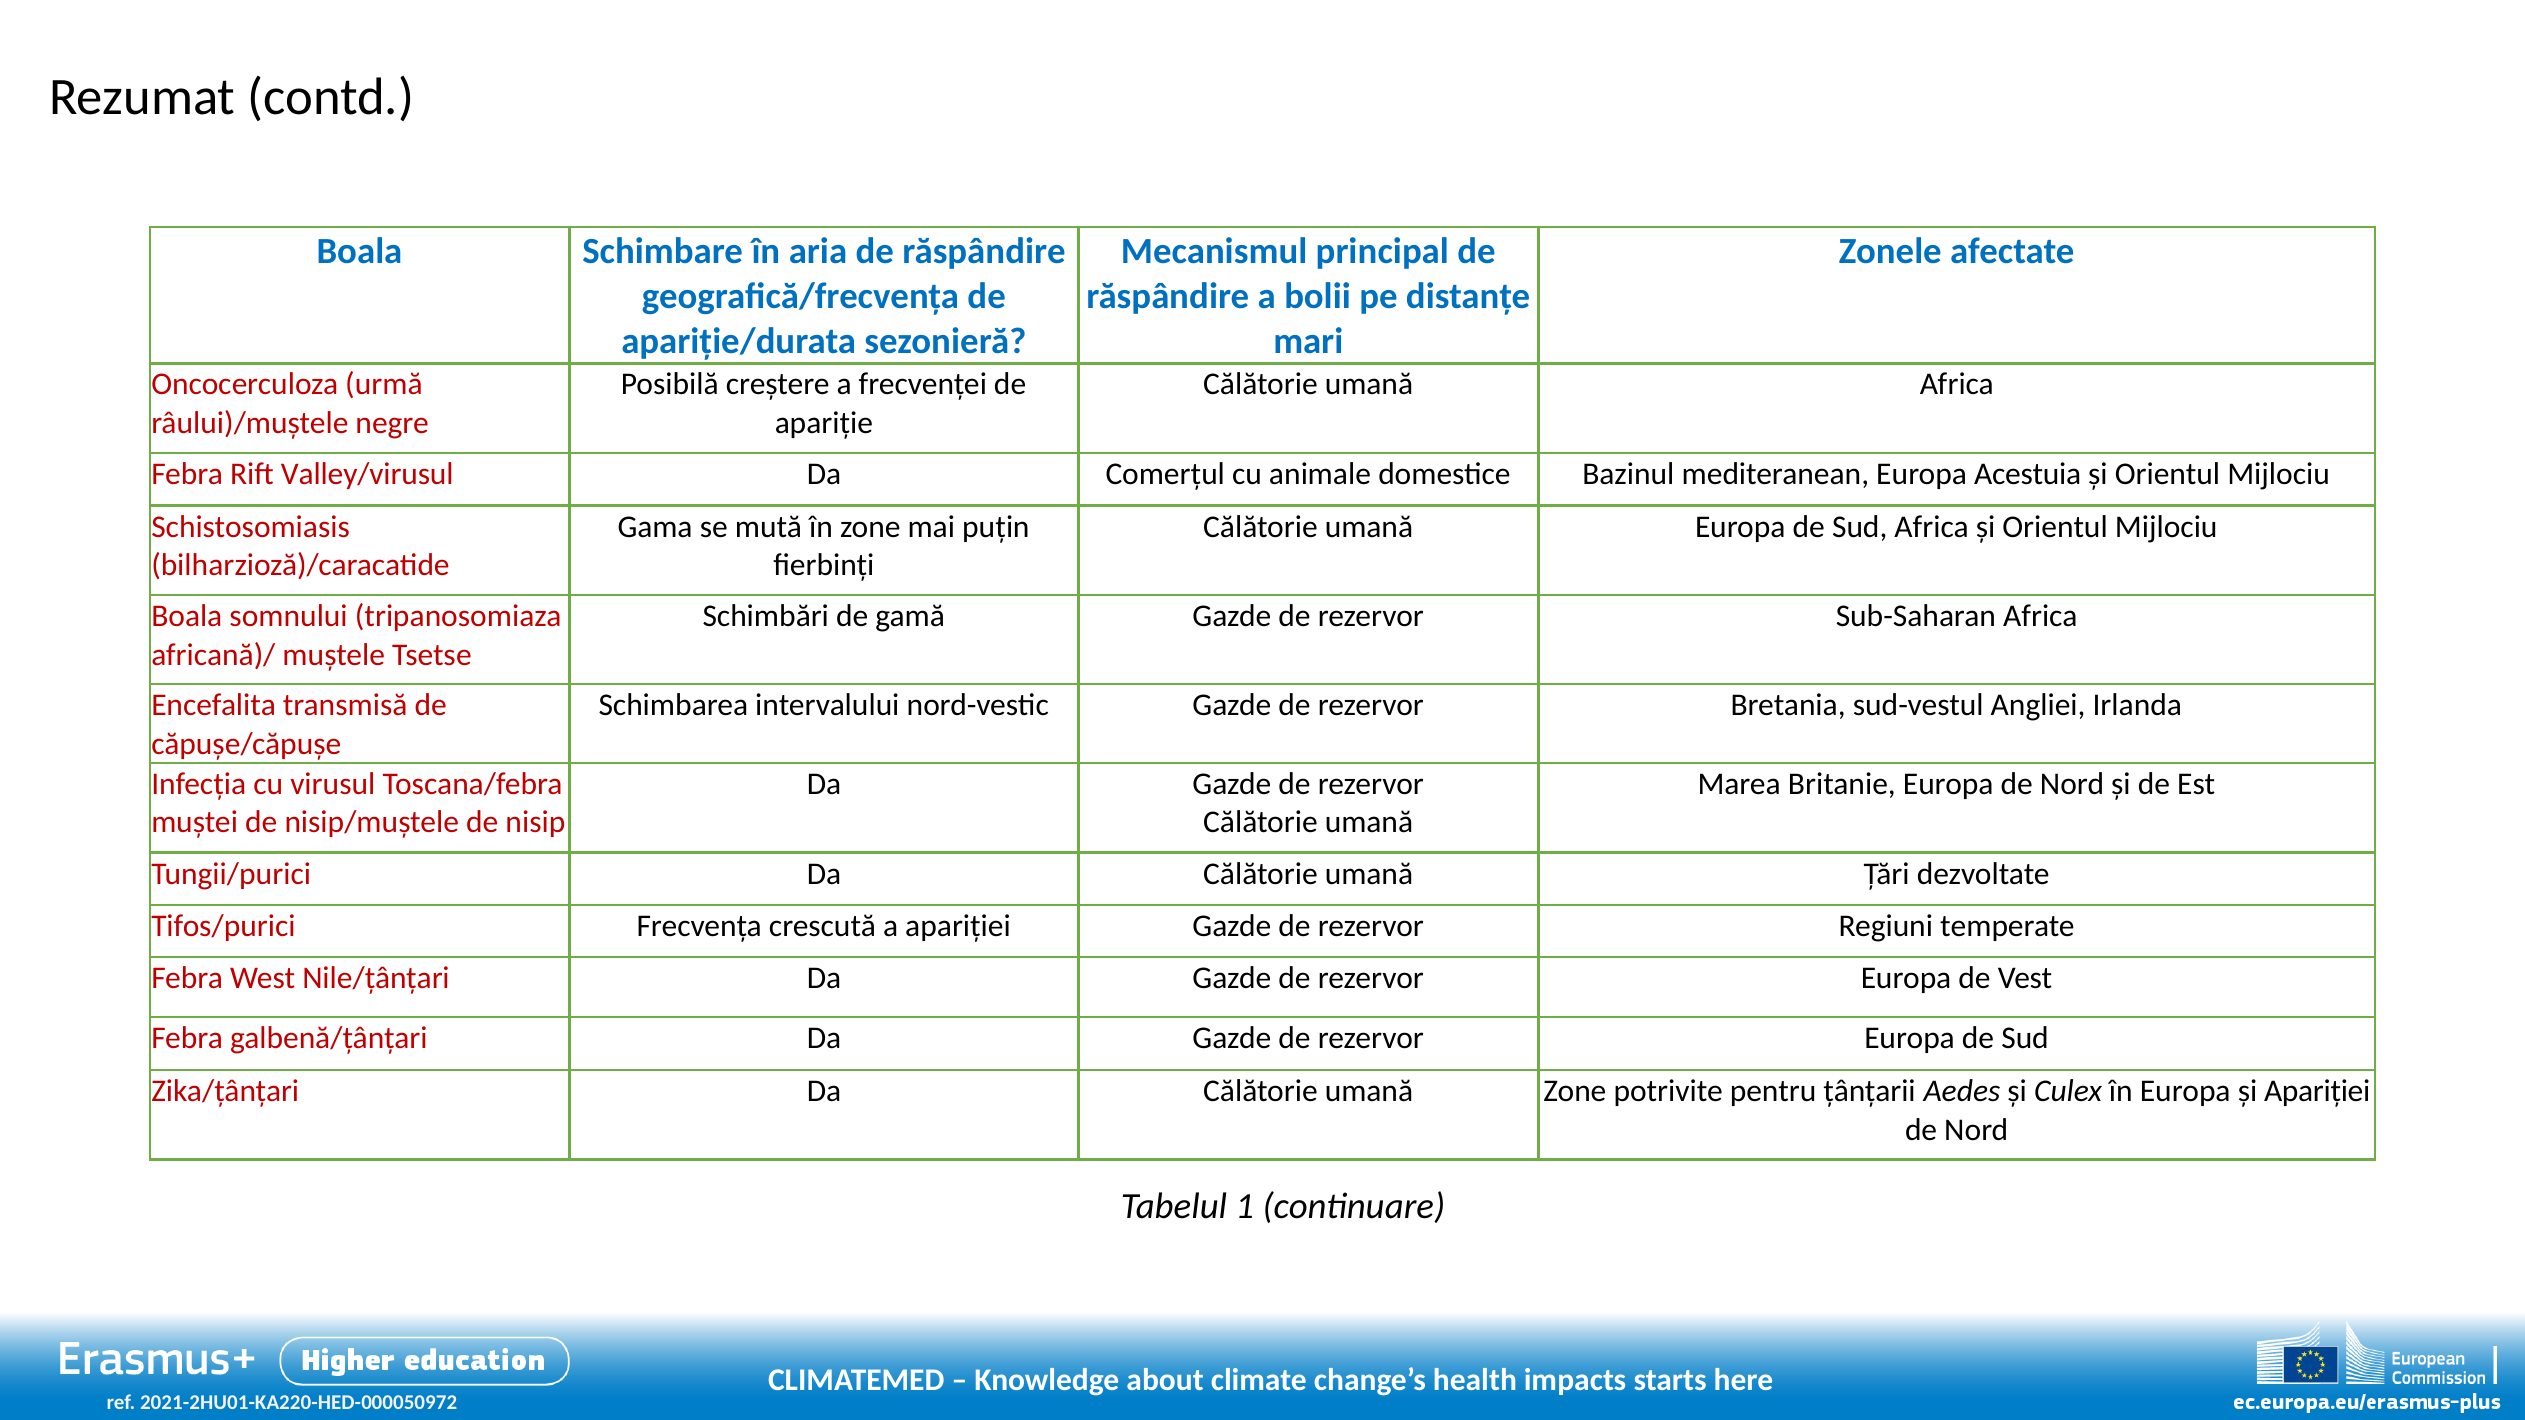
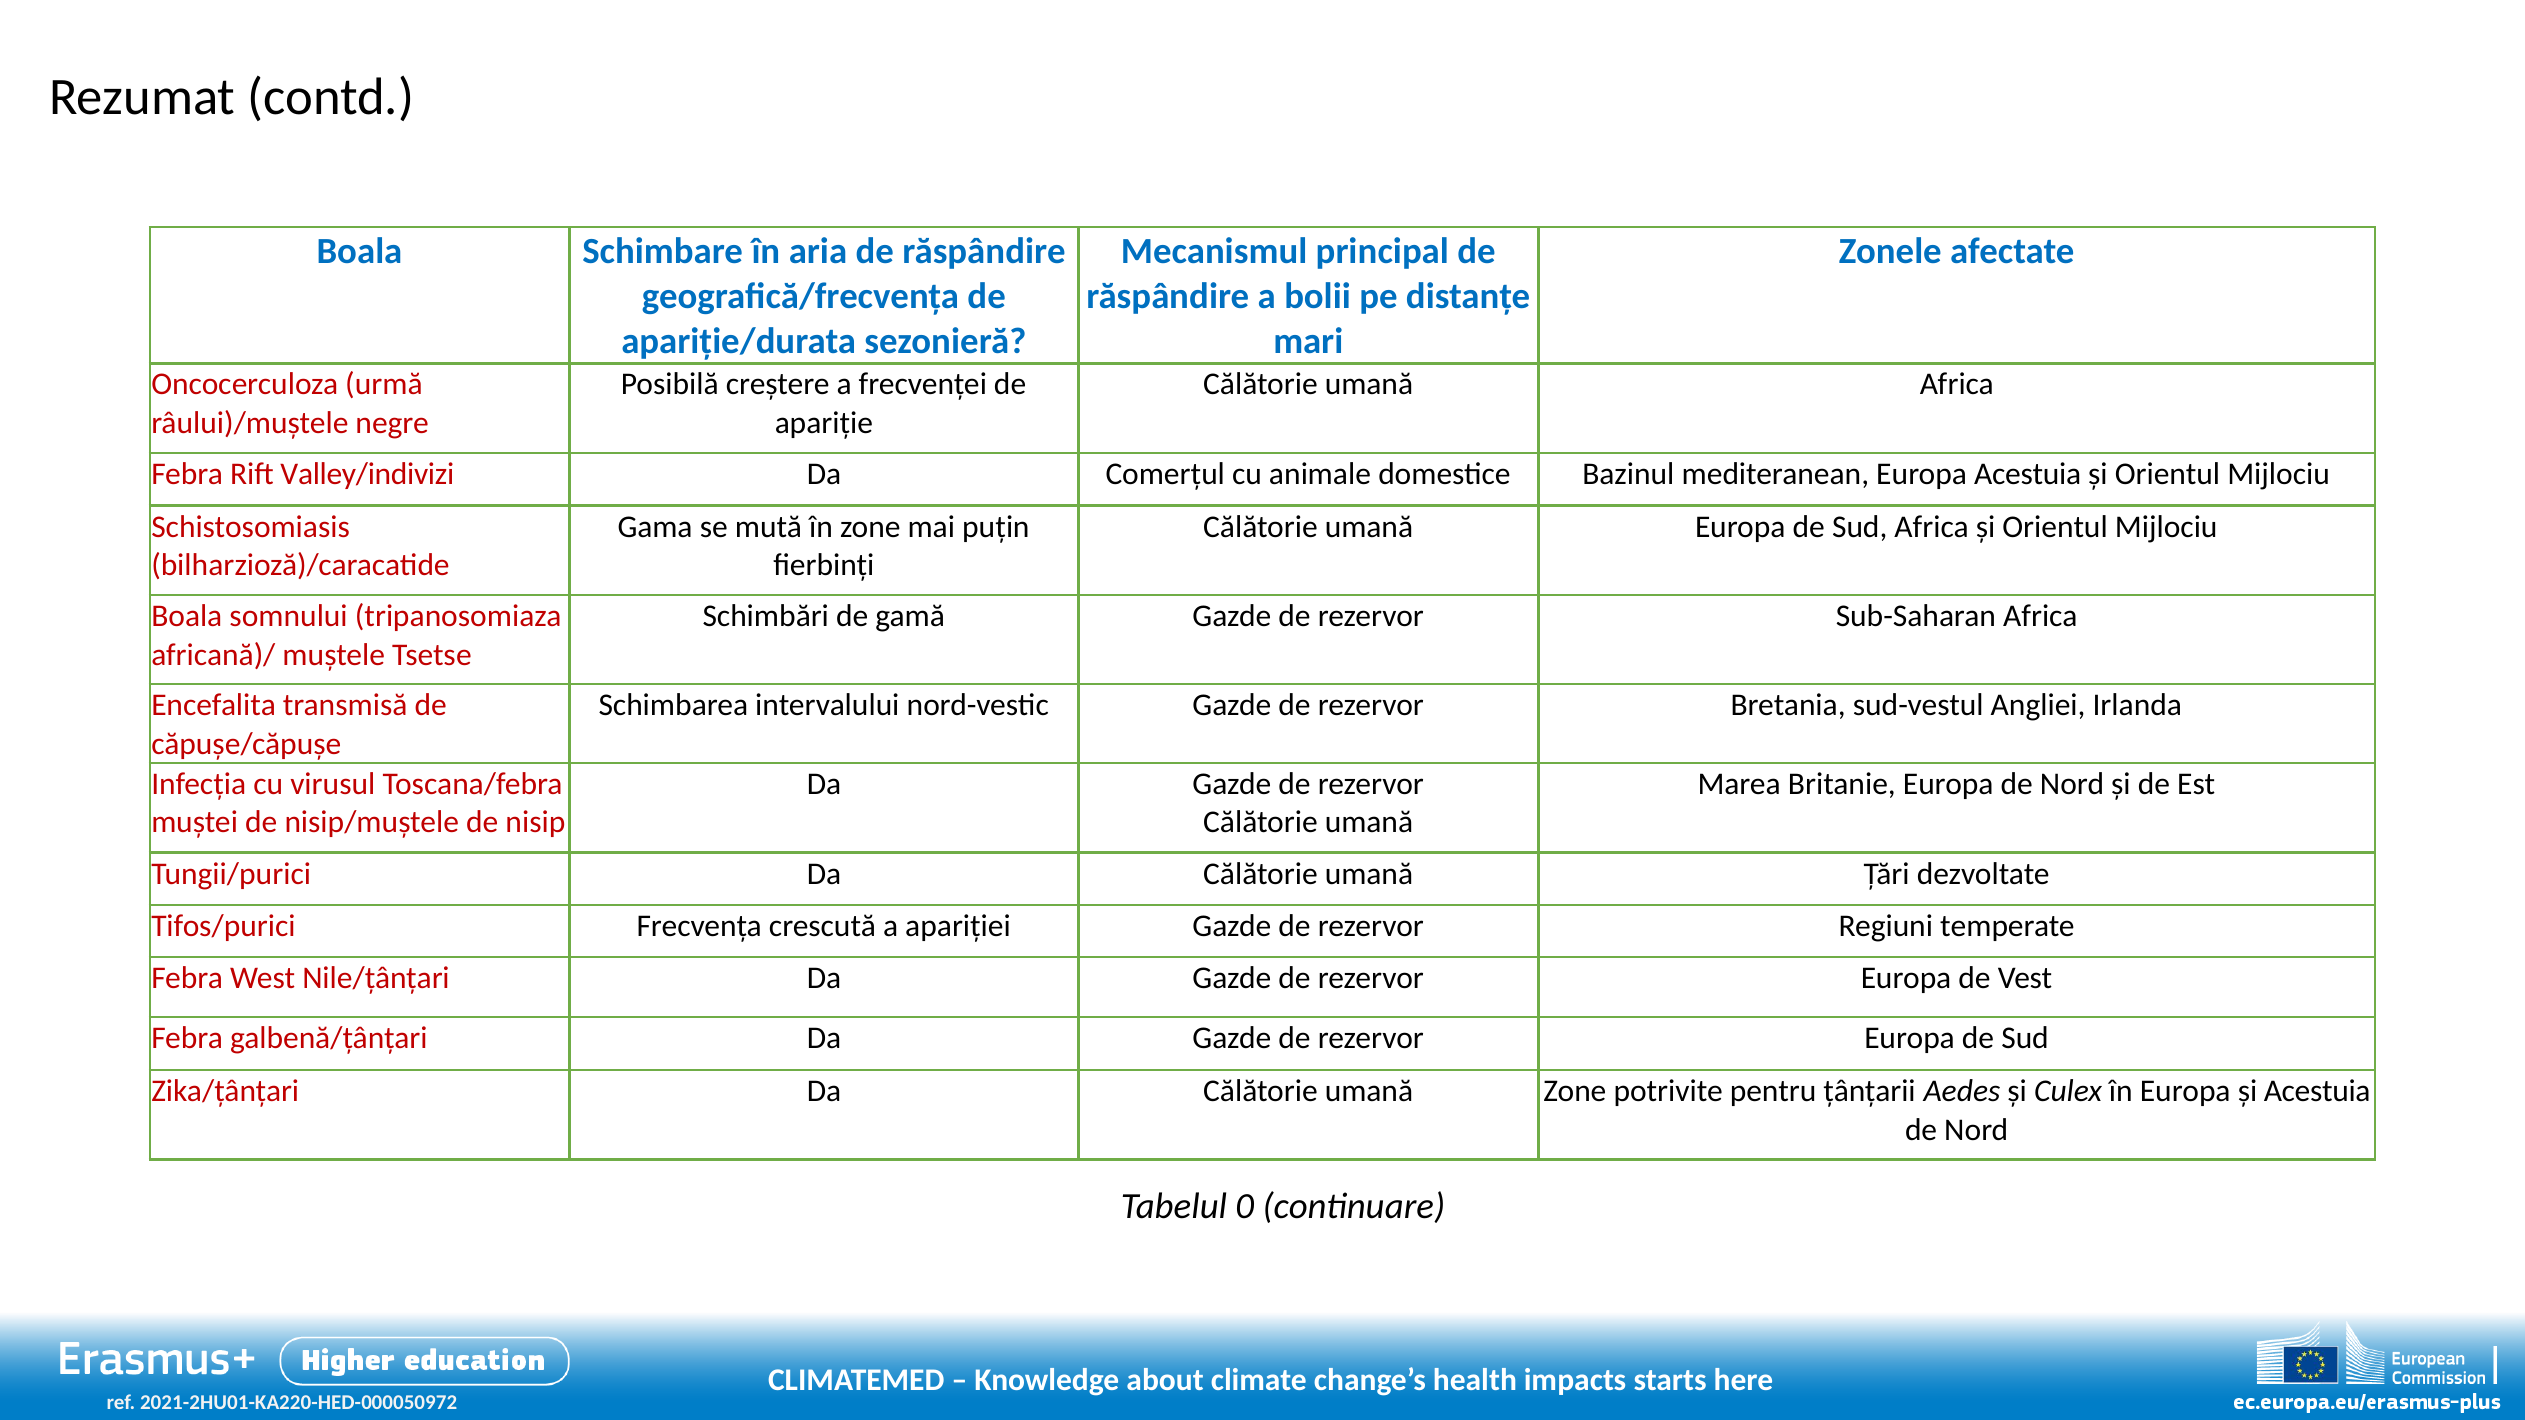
Valley/virusul: Valley/virusul -> Valley/indivizi (367, 474)
și Apariției: Apariției -> Acestuia (2317, 1092)
1: 1 -> 0 (1245, 1207)
